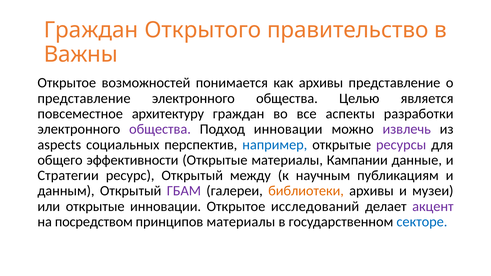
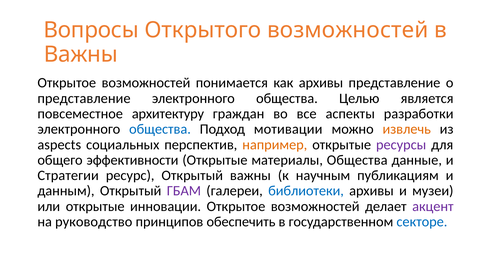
Граждан: Граждан -> Вопросы (91, 30)
Открытого правительство: правительство -> возможностей (348, 30)
общества colour: purple -> blue (160, 129)
Подход инновации: инновации -> мотивации (288, 129)
извлечь colour: purple -> orange (407, 129)
например colour: blue -> orange (275, 145)
материалы Кампании: Кампании -> Общества (357, 160)
Открытый между: между -> важны (250, 176)
библиотеки colour: orange -> blue (306, 191)
инновации Открытое исследований: исследований -> возможностей (315, 207)
посредством: посредством -> руководство (94, 222)
принципов материалы: материалы -> обеспечить (241, 222)
